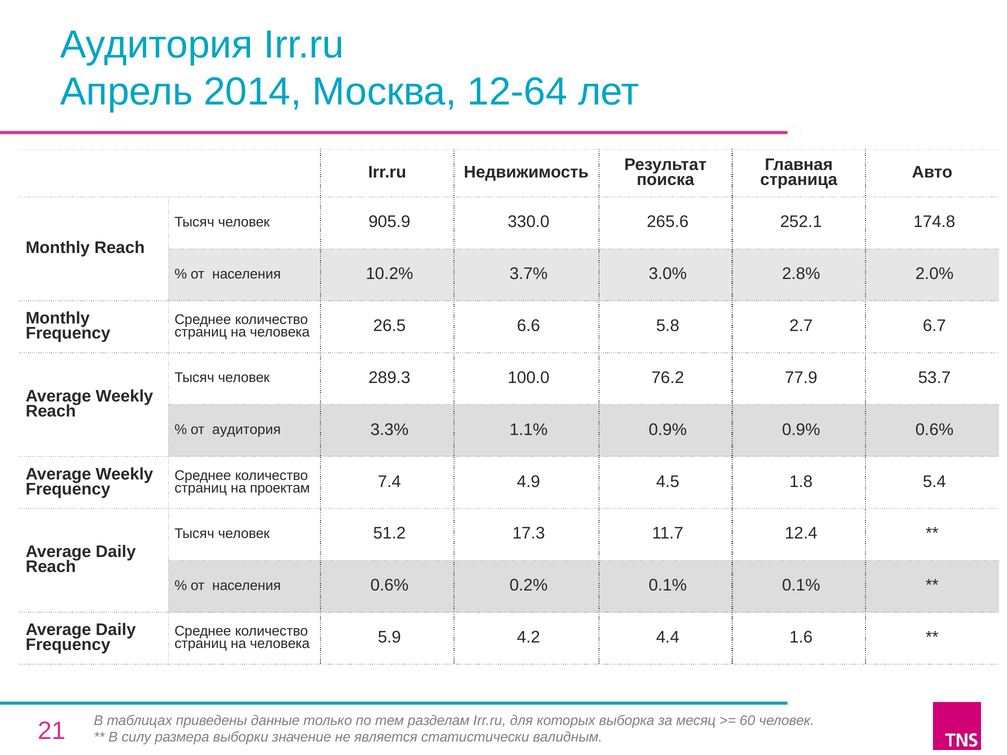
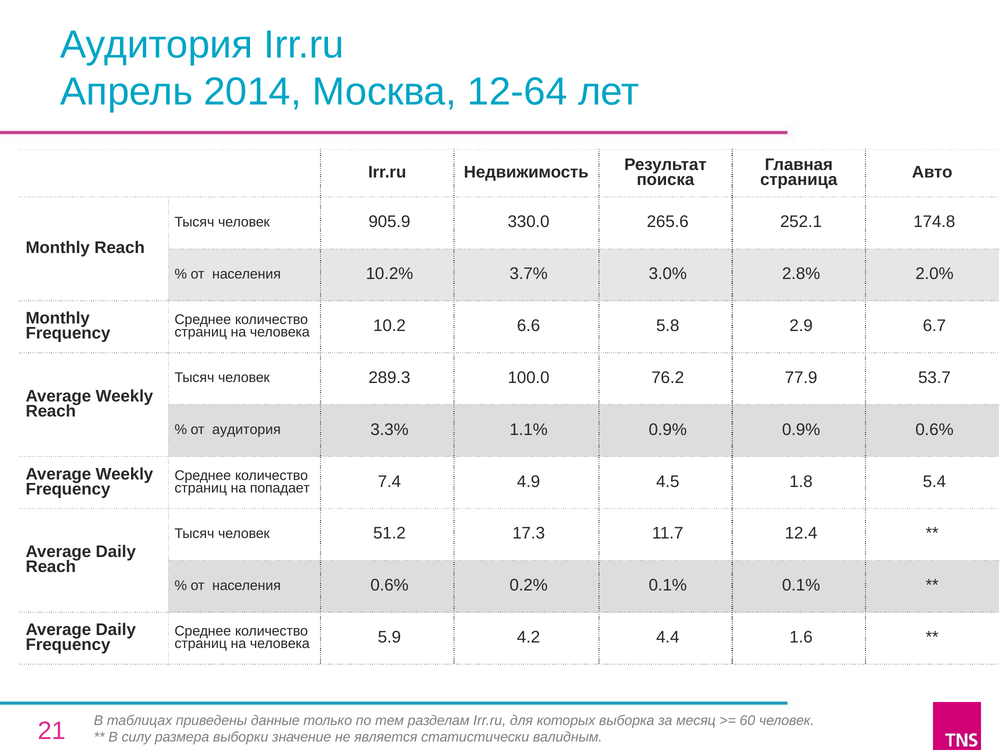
26.5: 26.5 -> 10.2 (390, 326)
2.7: 2.7 -> 2.9 (801, 326)
проектам: проектам -> попадает (280, 488)
